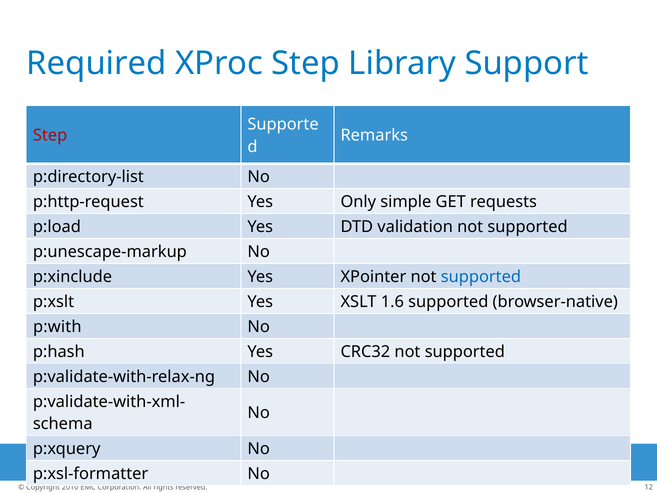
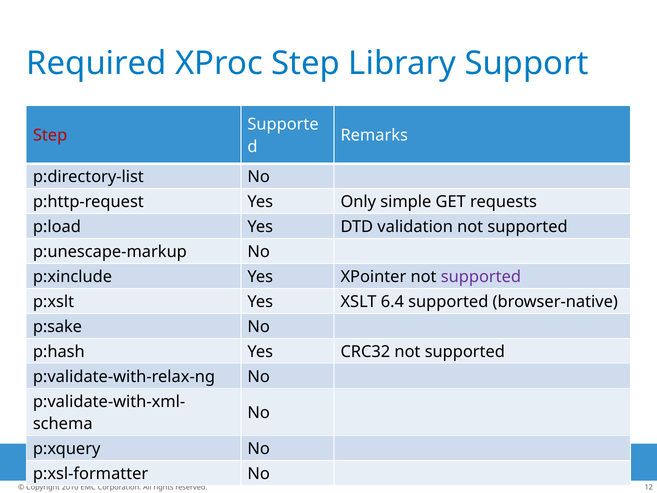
supported colour: blue -> purple (481, 277)
1.6: 1.6 -> 6.4 (392, 302)
p:with: p:with -> p:sake (57, 327)
